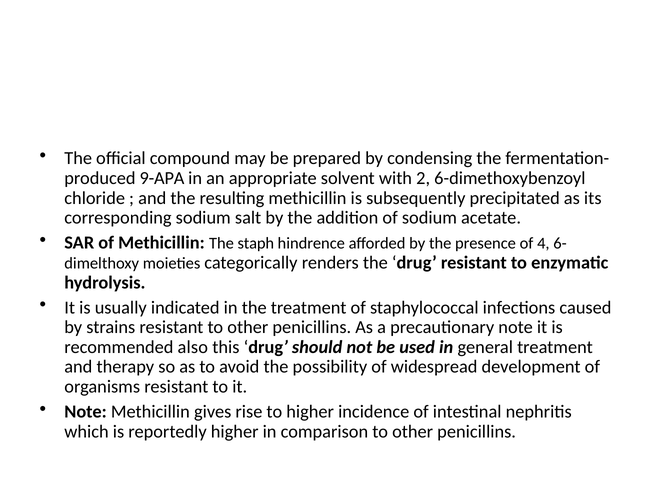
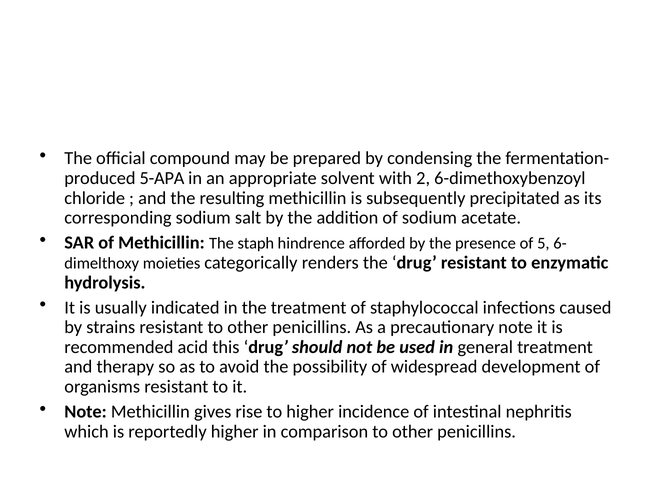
9-APA: 9-APA -> 5-APA (162, 178)
4: 4 -> 5 (543, 243)
also: also -> acid (193, 347)
